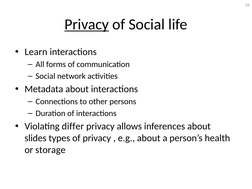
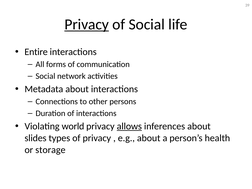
Learn: Learn -> Entire (36, 52)
differ: differ -> world (73, 126)
allows underline: none -> present (129, 126)
